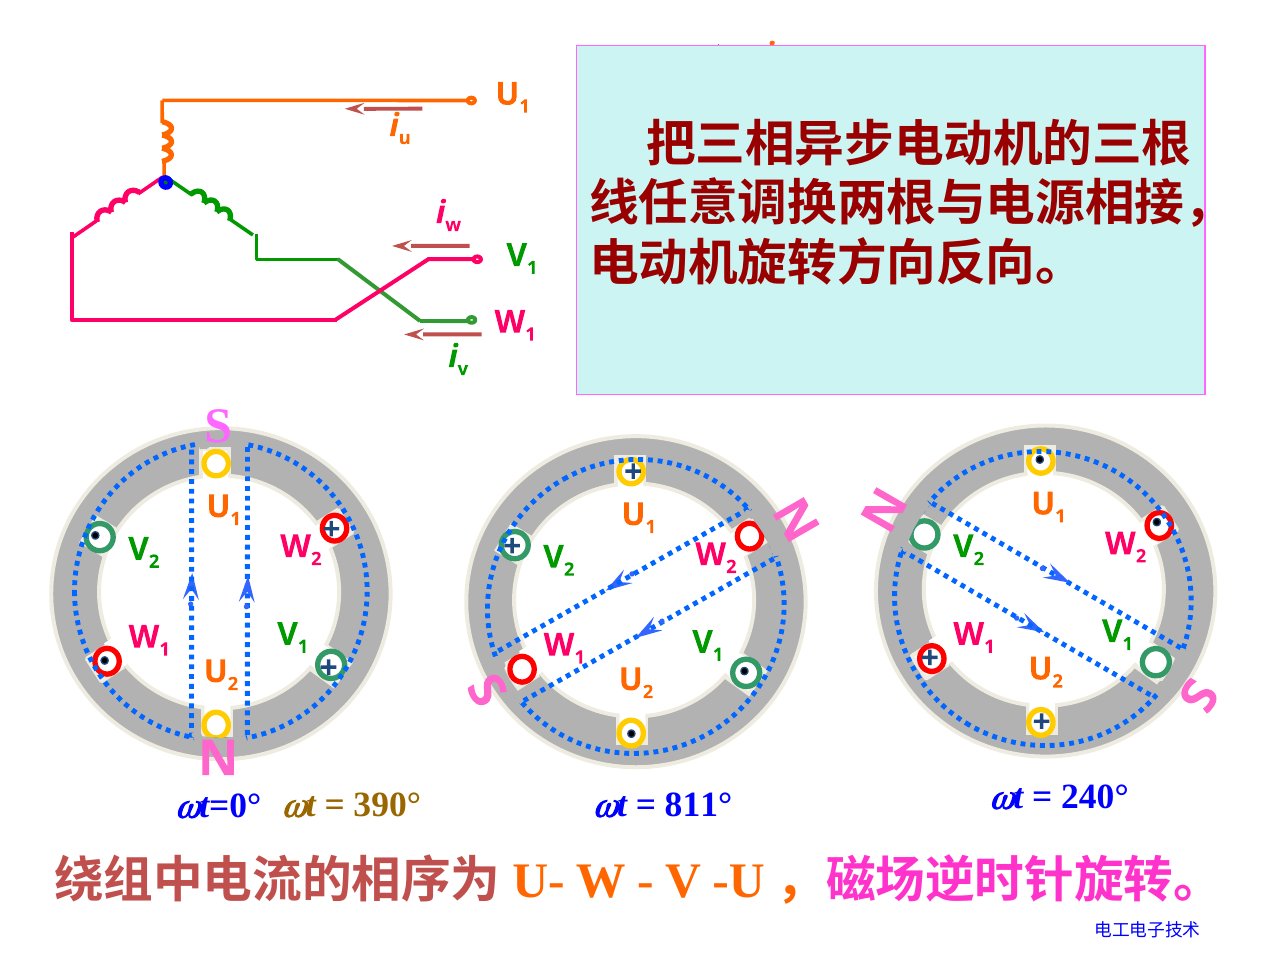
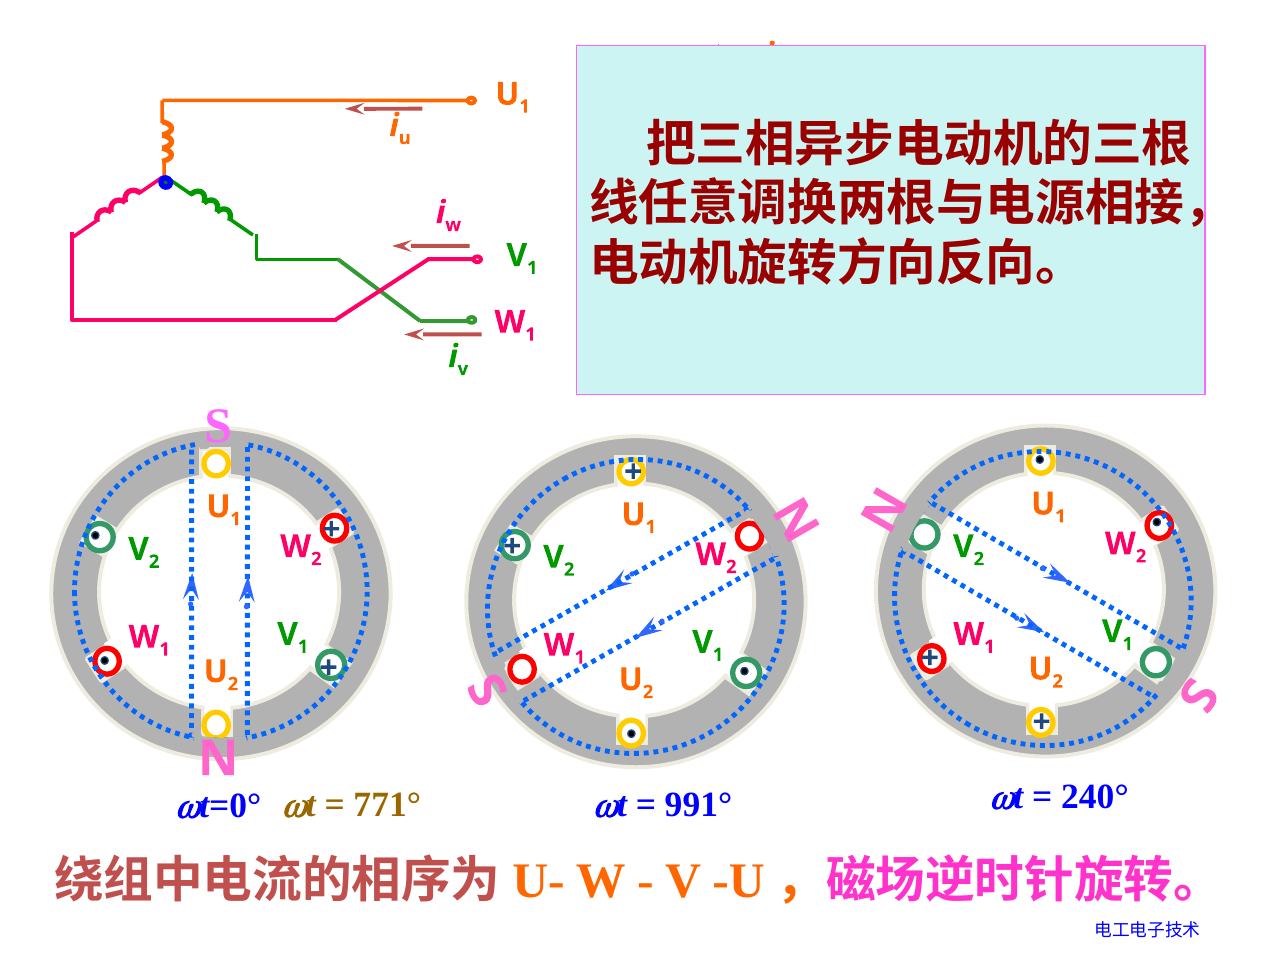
390°: 390° -> 771° (387, 805)
811°: 811° -> 991° (698, 805)
